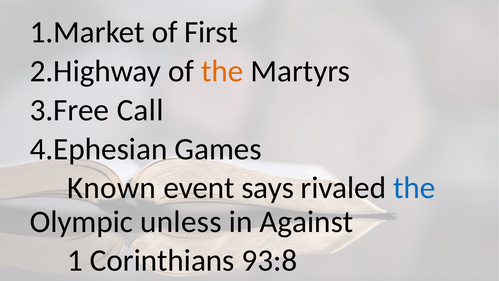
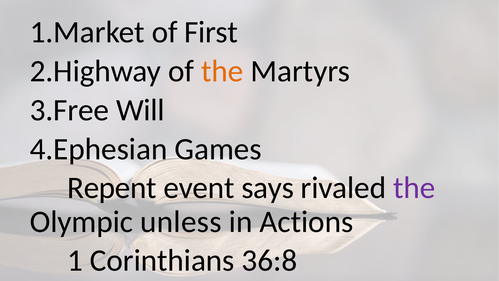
Call: Call -> Will (140, 110)
Known: Known -> Repent (112, 188)
the colour: blue -> purple (414, 188)
Against: Against -> Actions (306, 221)
93:8: 93:8 -> 36:8 (269, 260)
